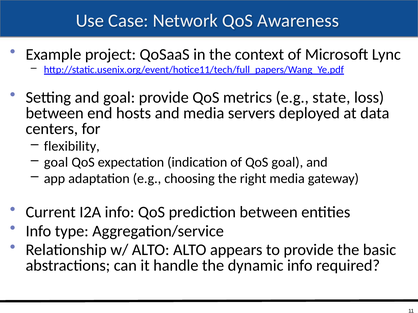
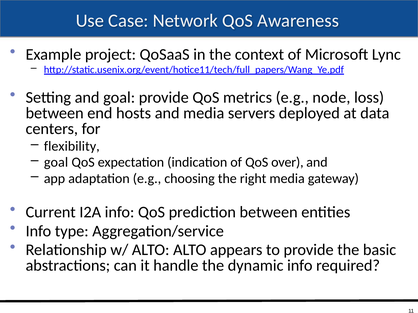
state: state -> node (331, 98)
QoS goal: goal -> over (287, 163)
